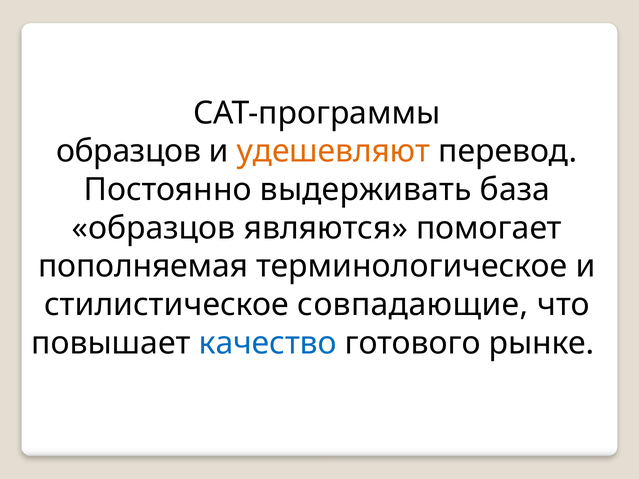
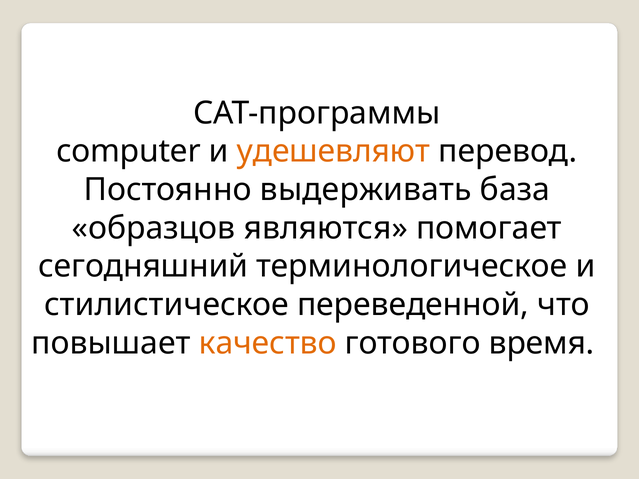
образцов: образцов -> computer (129, 152)
пополняемая: пополняемая -> сегодняшний (143, 267)
совпадающие: совпадающие -> переведенной (413, 305)
качество colour: blue -> orange (268, 343)
рынке: рынке -> время (542, 343)
